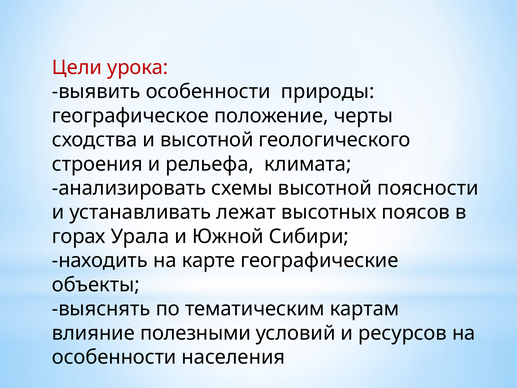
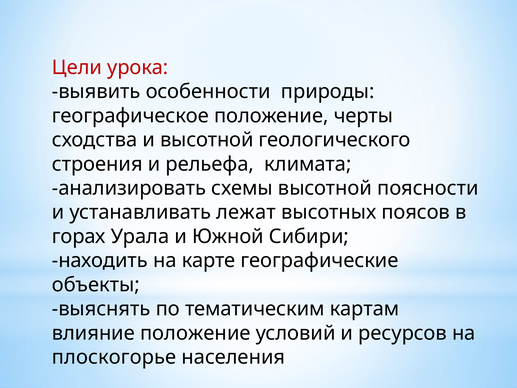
влияние полезными: полезными -> положение (195, 333)
особенности: особенности -> плоскогорье (114, 357)
